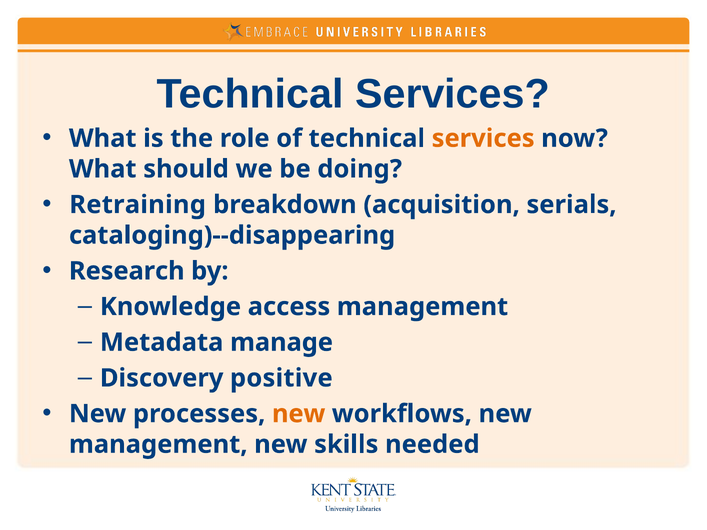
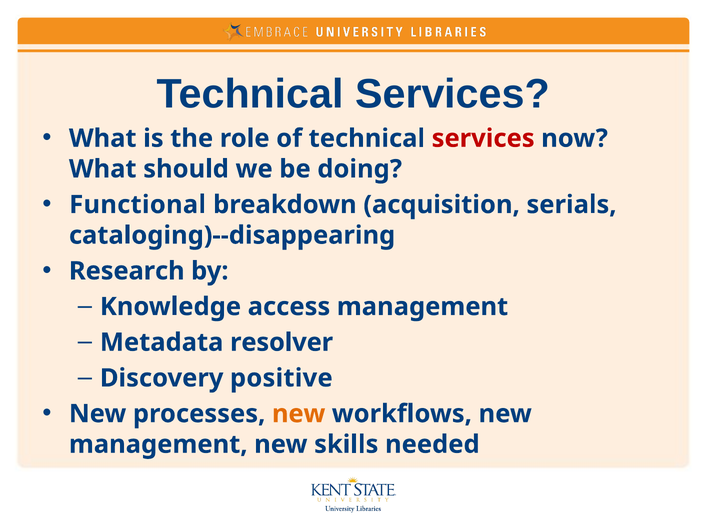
services colour: orange -> red (483, 138)
Retraining: Retraining -> Functional (138, 205)
manage: manage -> resolver (282, 343)
